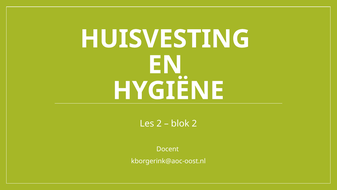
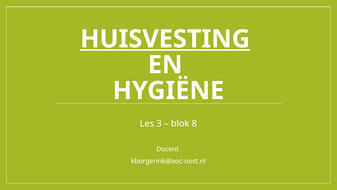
HUISVESTING underline: none -> present (165, 39)
Les 2: 2 -> 3 (159, 123)
blok 2: 2 -> 8 (194, 123)
